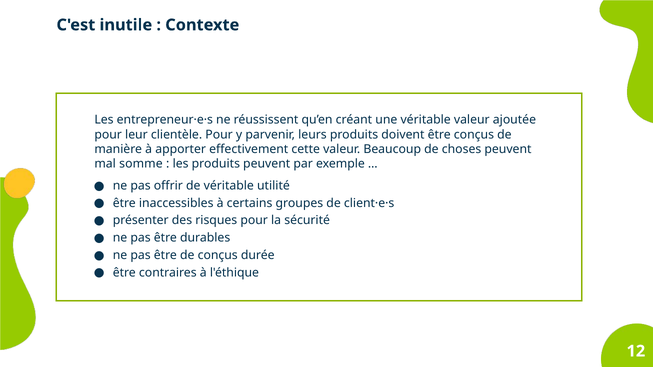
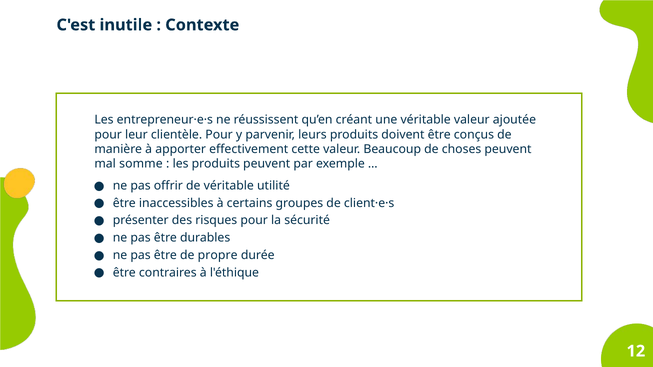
de conçus: conçus -> propre (218, 255)
